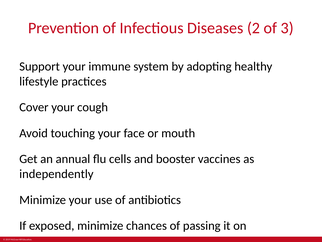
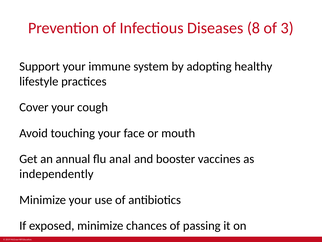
2: 2 -> 8 (254, 28)
cells: cells -> anal (120, 159)
